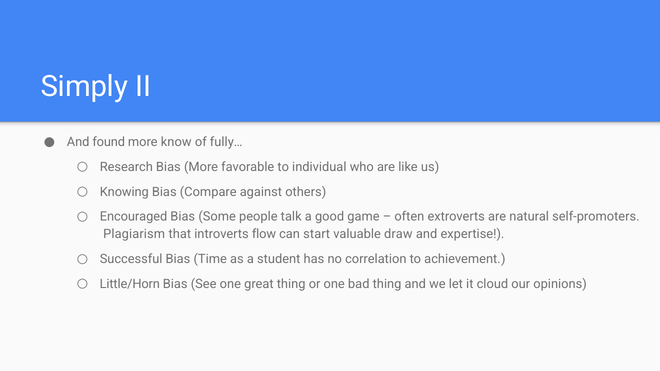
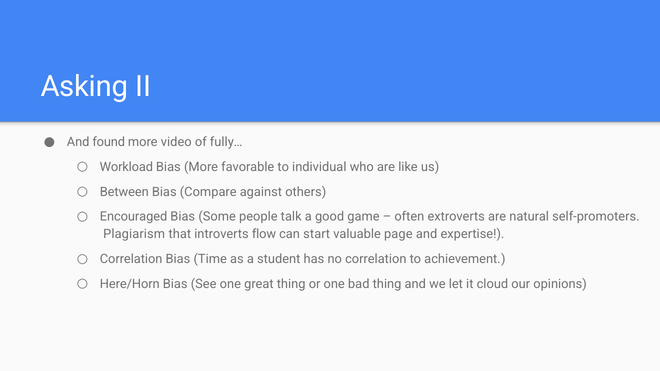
Simply: Simply -> Asking (84, 87)
know: know -> video (176, 142)
Research: Research -> Workload (126, 167)
Knowing: Knowing -> Between (124, 192)
draw: draw -> page (398, 234)
Successful: Successful -> Correlation (131, 259)
Little/Horn: Little/Horn -> Here/Horn (130, 284)
